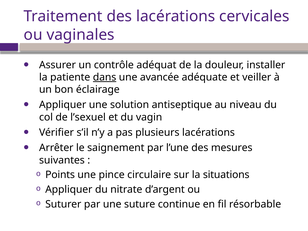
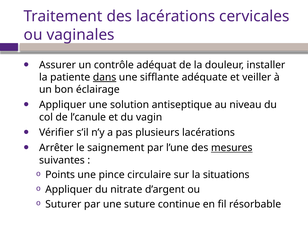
avancée: avancée -> sifflante (159, 77)
l’sexuel: l’sexuel -> l’canule (88, 117)
mesures underline: none -> present (232, 148)
